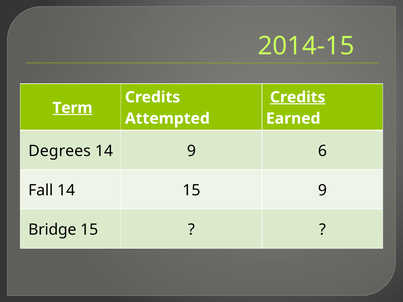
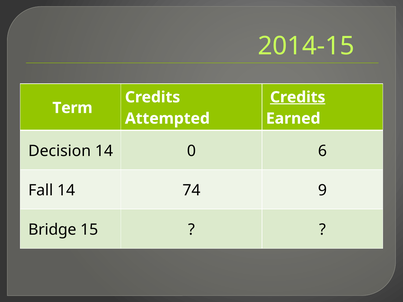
Term underline: present -> none (72, 108)
Degrees: Degrees -> Decision (60, 151)
14 9: 9 -> 0 (191, 151)
14 15: 15 -> 74 (191, 190)
